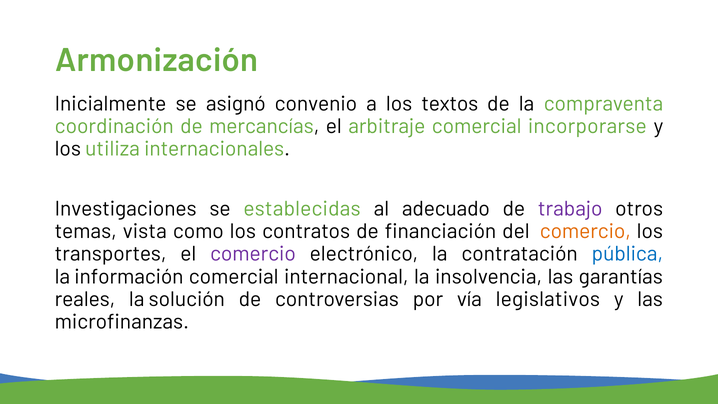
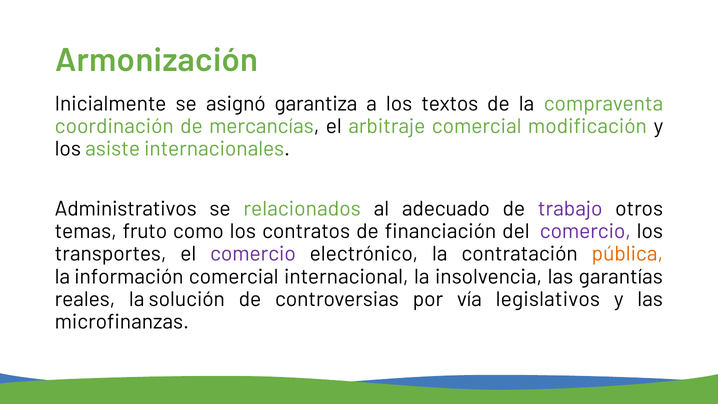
convenio: convenio -> garantiza (316, 104)
incorporarse: incorporarse -> modificación (587, 126)
utiliza: utiliza -> asiste (113, 149)
Investigaciones: Investigaciones -> Administrativos (126, 209)
establecidas: establecidas -> relacionados (302, 209)
vista: vista -> fruto (145, 231)
comercio colour: orange -> purple (585, 231)
pública colour: blue -> orange (627, 254)
